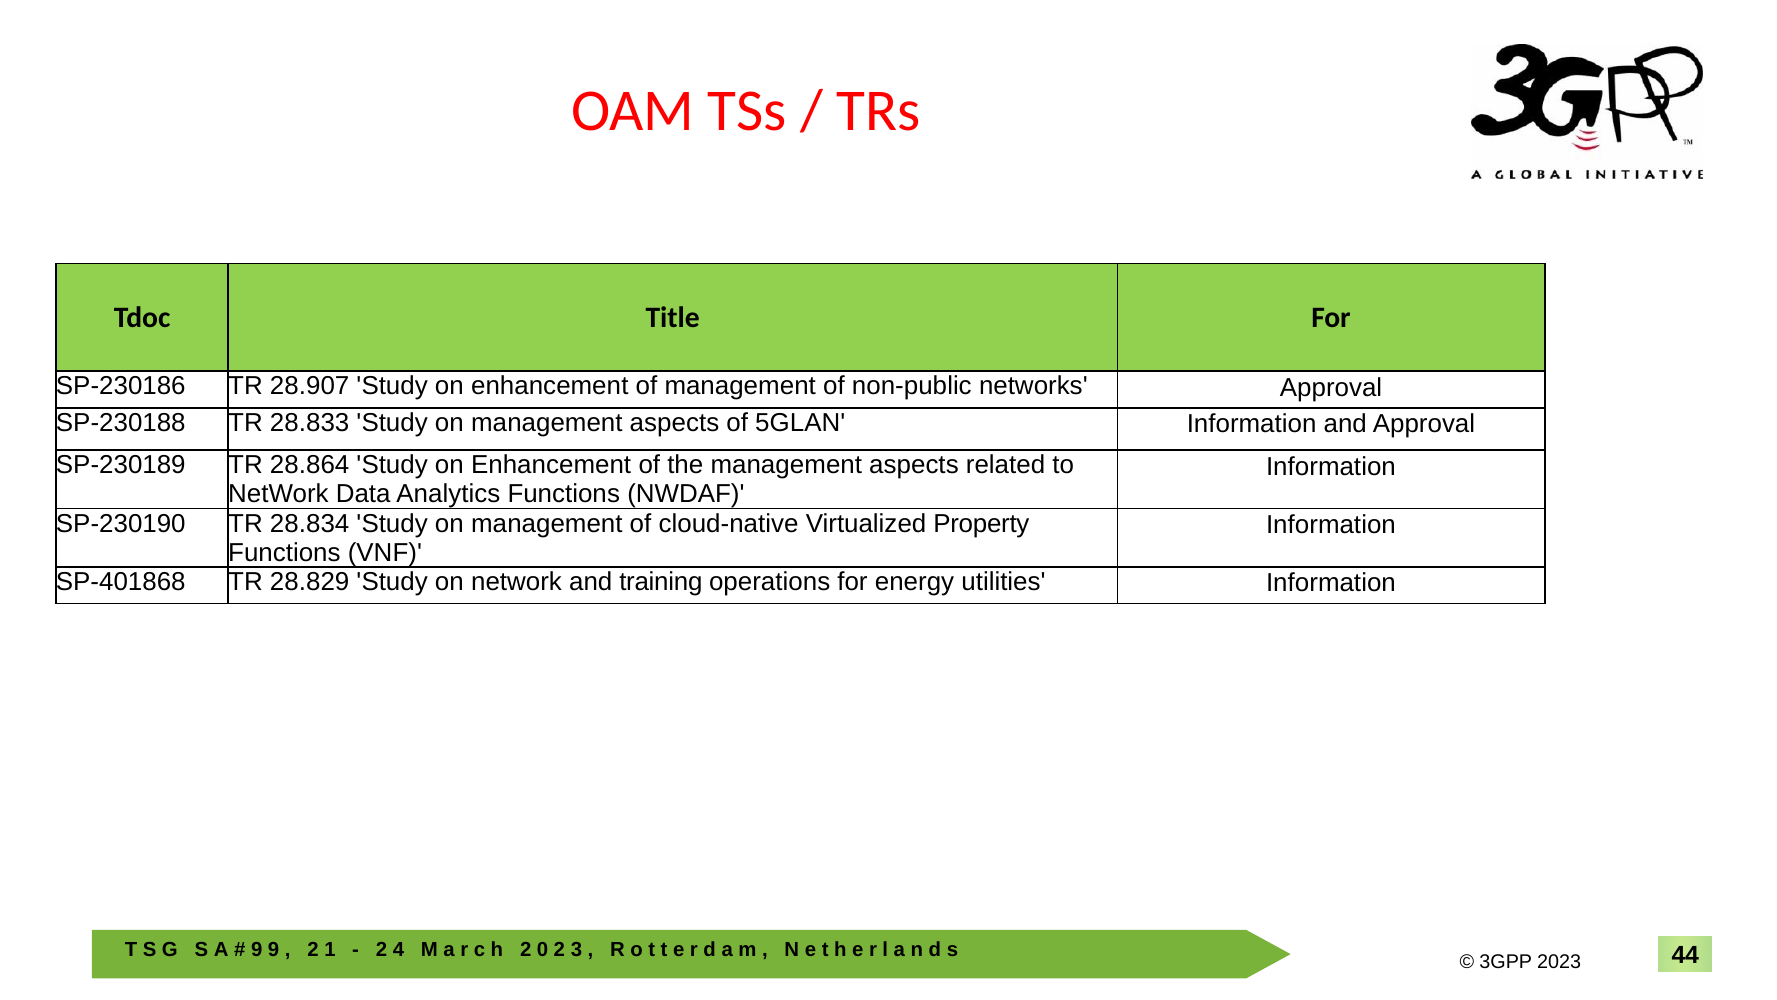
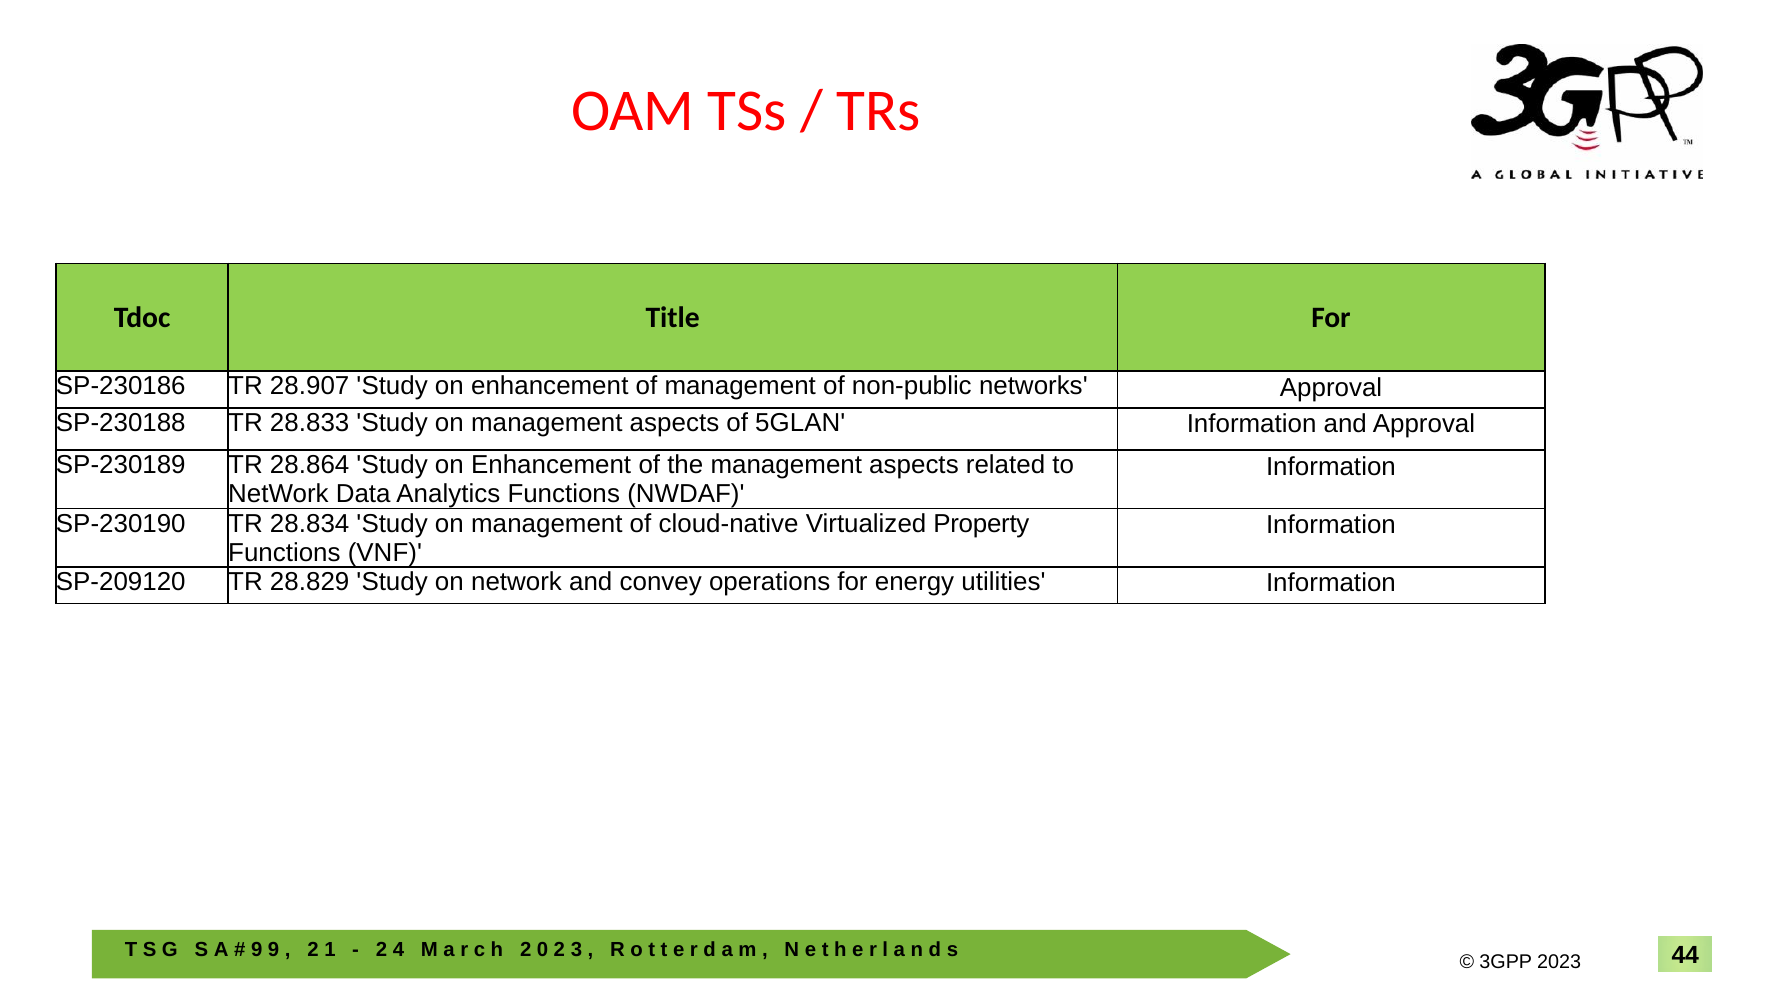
SP-401868: SP-401868 -> SP-209120 (121, 582)
training: training -> convey (661, 582)
